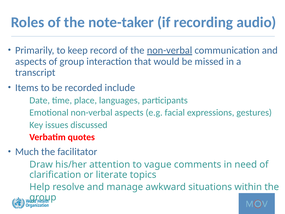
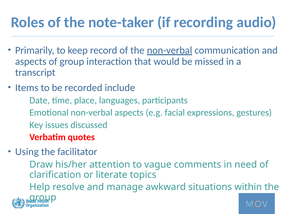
Much: Much -> Using (27, 152)
